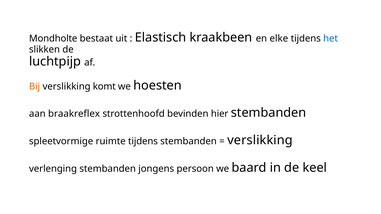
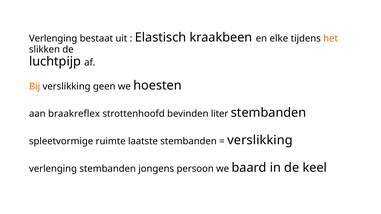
Mondholte: Mondholte -> Verlenging (53, 39)
het colour: blue -> orange (331, 39)
komt: komt -> geen (104, 87)
hier: hier -> liter (220, 114)
ruimte tijdens: tijdens -> laatste (143, 141)
